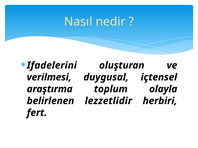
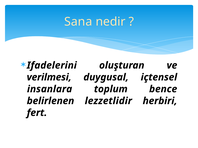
Nasıl: Nasıl -> Sana (78, 22)
araştırma: araştırma -> insanlara (50, 89)
olayla: olayla -> bence (163, 89)
